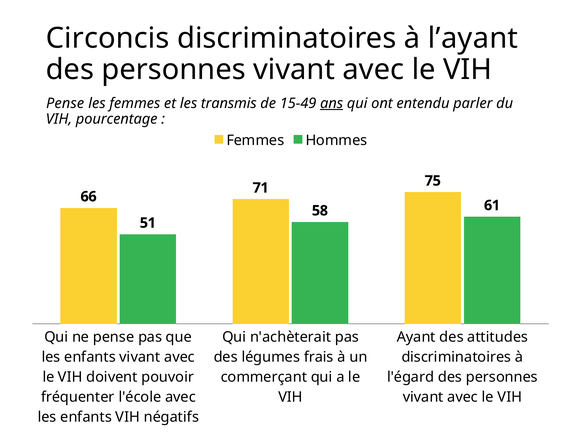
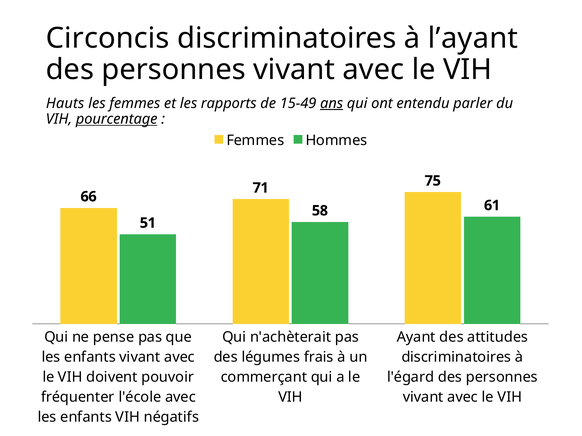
Pense: Pense -> Hauts (65, 103)
transmis: transmis -> rapports (229, 103)
pourcentage underline: none -> present (117, 119)
